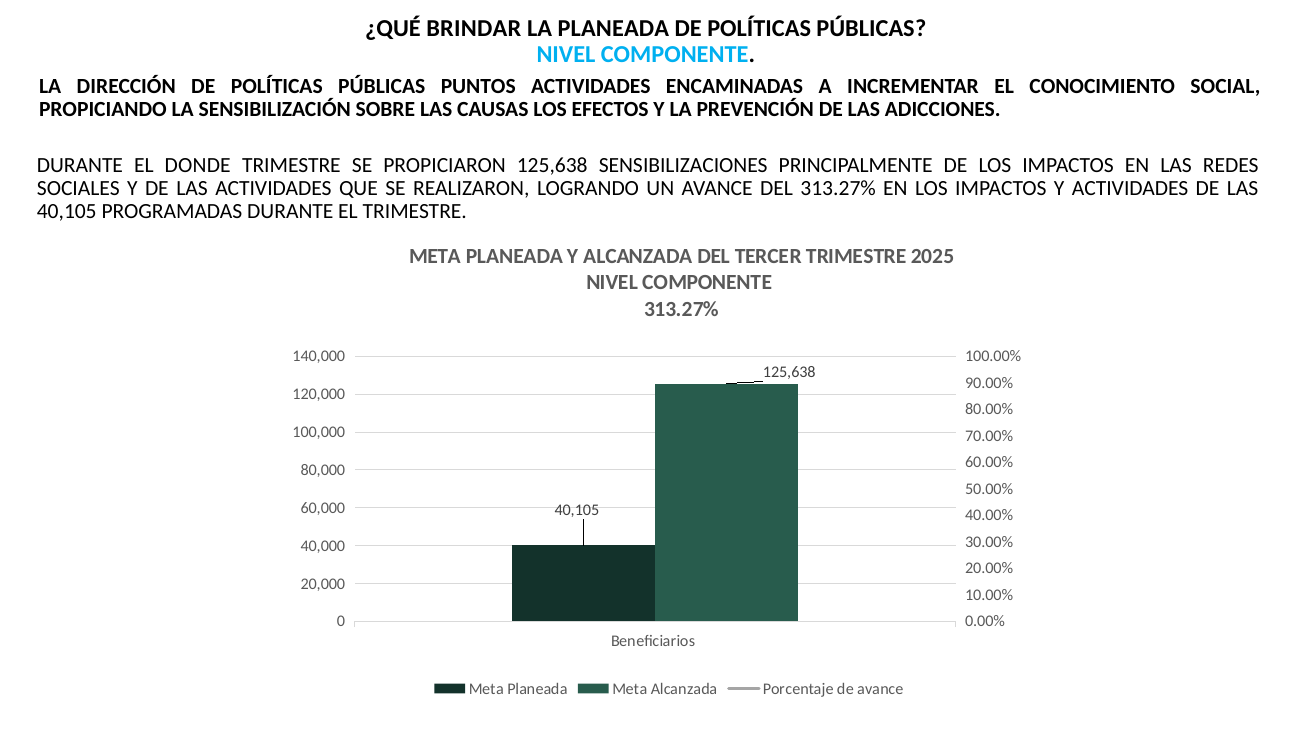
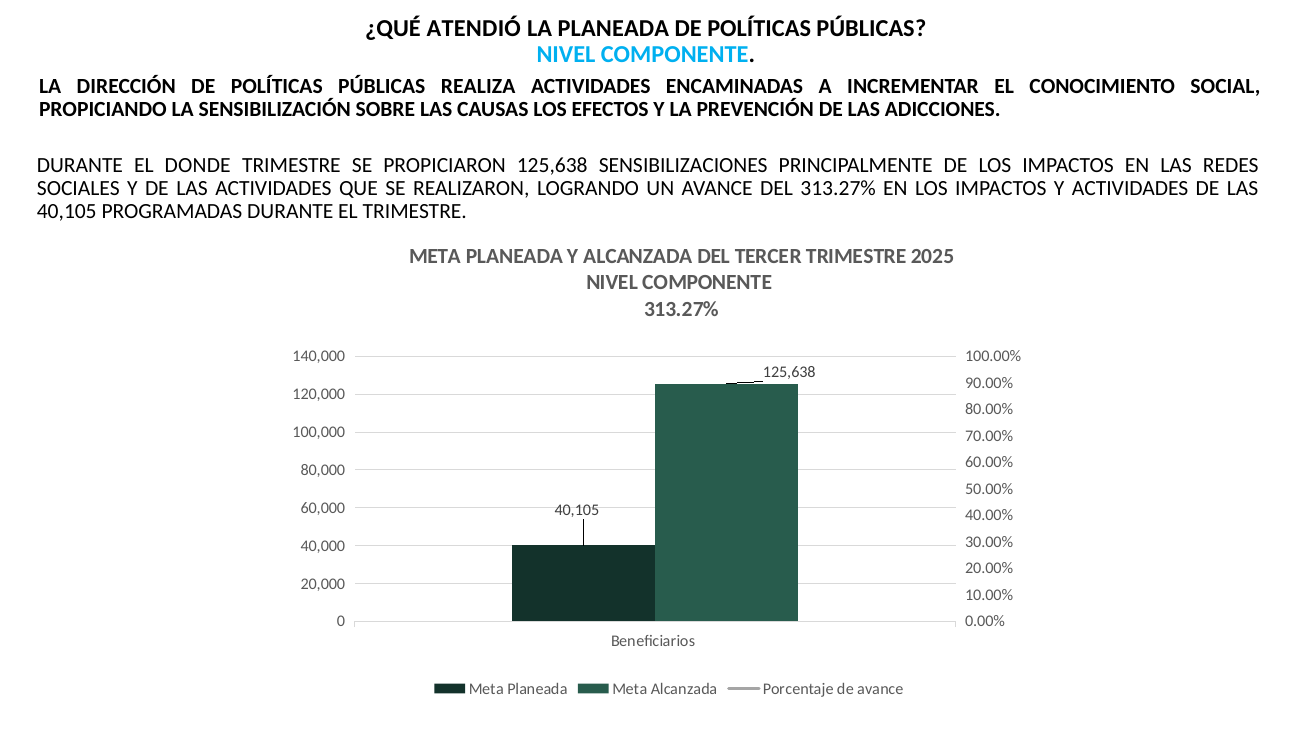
BRINDAR: BRINDAR -> ATENDIÓ (474, 28)
PUNTOS: PUNTOS -> REALIZA (478, 87)
